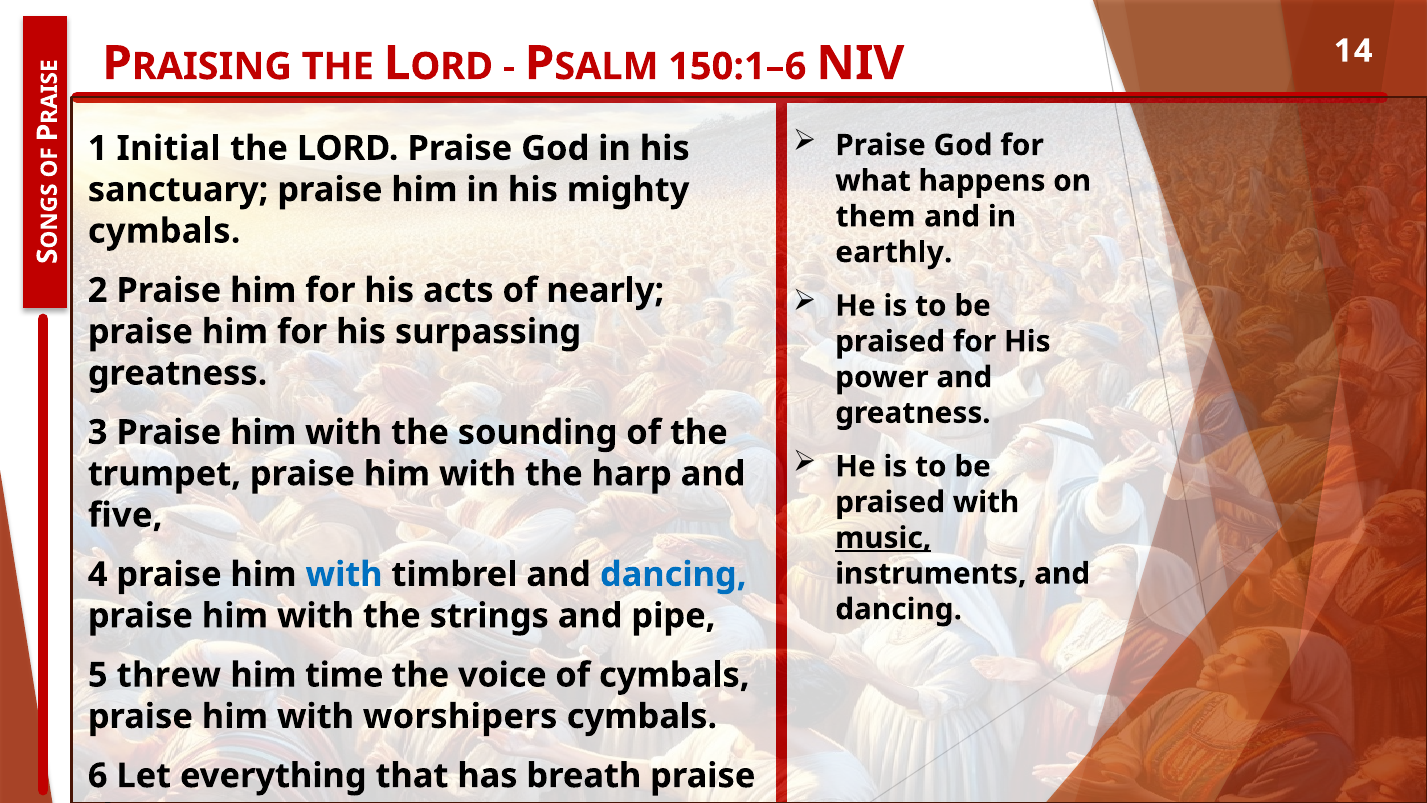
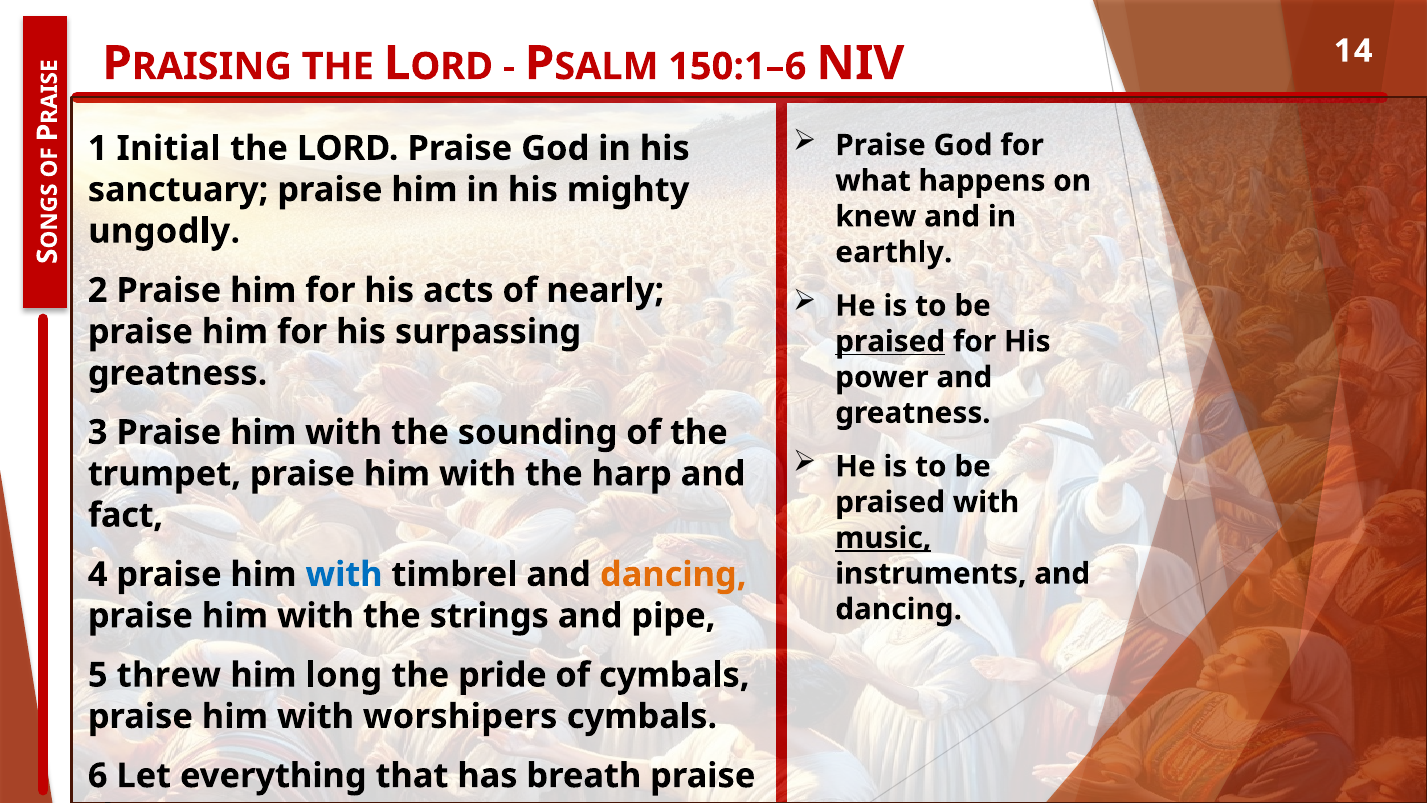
them: them -> knew (876, 217)
cymbals: cymbals -> ungodly (164, 231)
praised underline: none -> present (890, 341)
five: five -> fact (125, 515)
dancing colour: blue -> orange (673, 574)
time: time -> long (344, 675)
voice: voice -> pride (502, 675)
